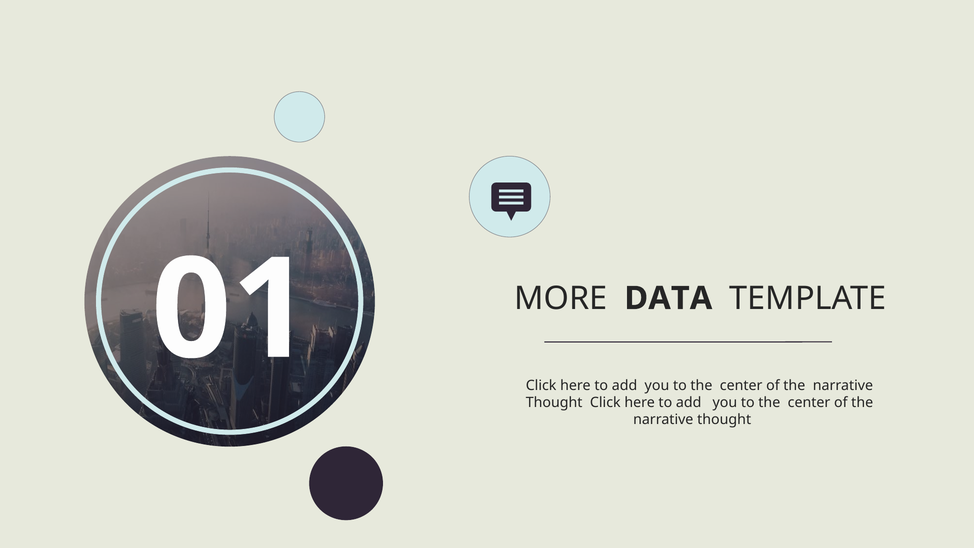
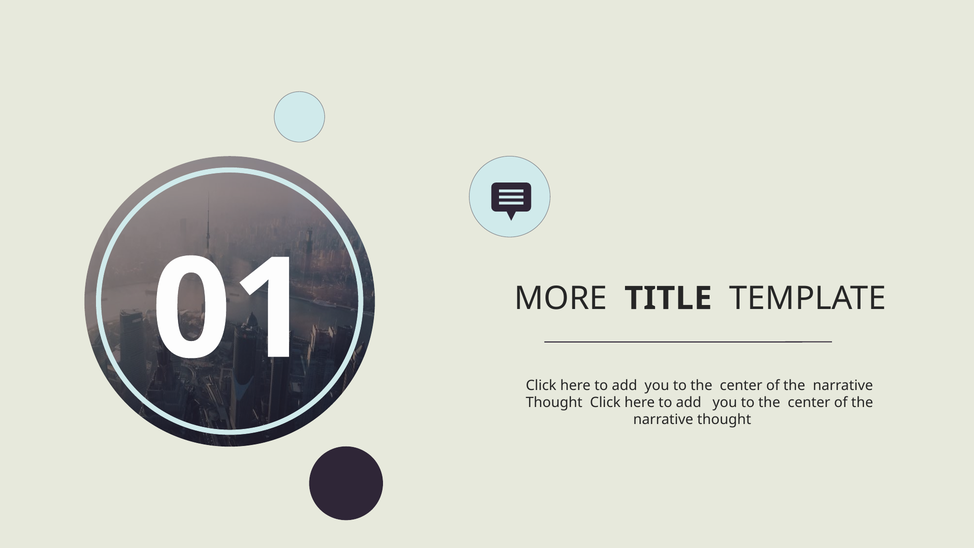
DATA: DATA -> TITLE (668, 298)
